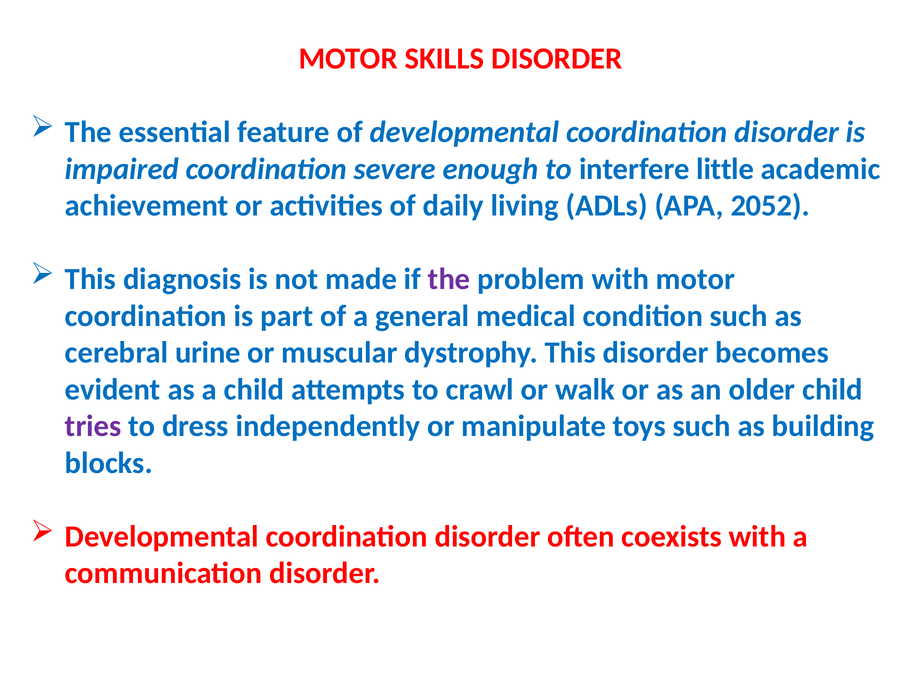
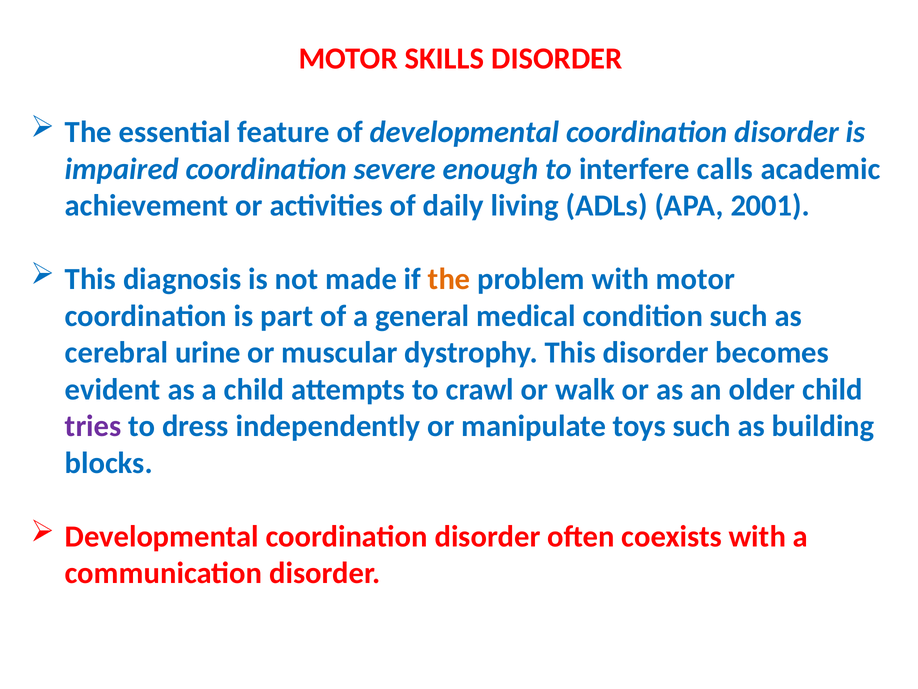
little: little -> calls (725, 169)
2052: 2052 -> 2001 (770, 206)
the colour: purple -> orange (449, 279)
